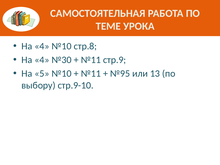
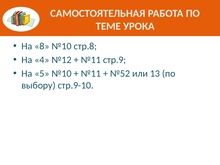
4: 4 -> 8 (42, 46)
№30: №30 -> №12 (62, 60)
№95: №95 -> №52 (120, 74)
